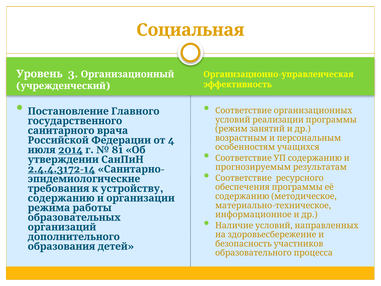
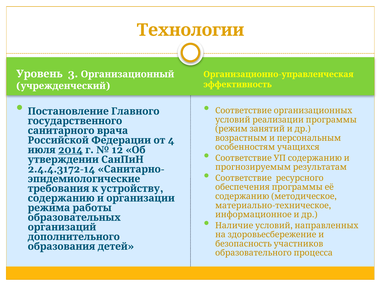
Социальная: Социальная -> Технологии (190, 30)
81: 81 -> 12 (117, 150)
2.4.4.3172-14 underline: present -> none (61, 169)
